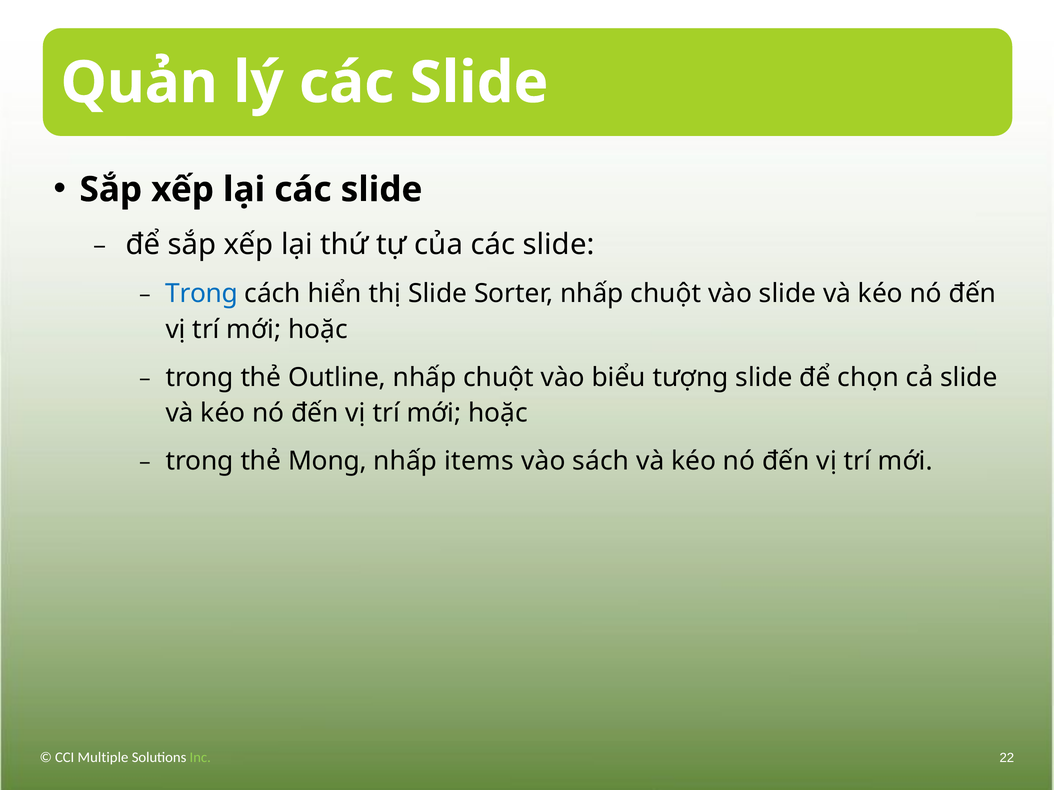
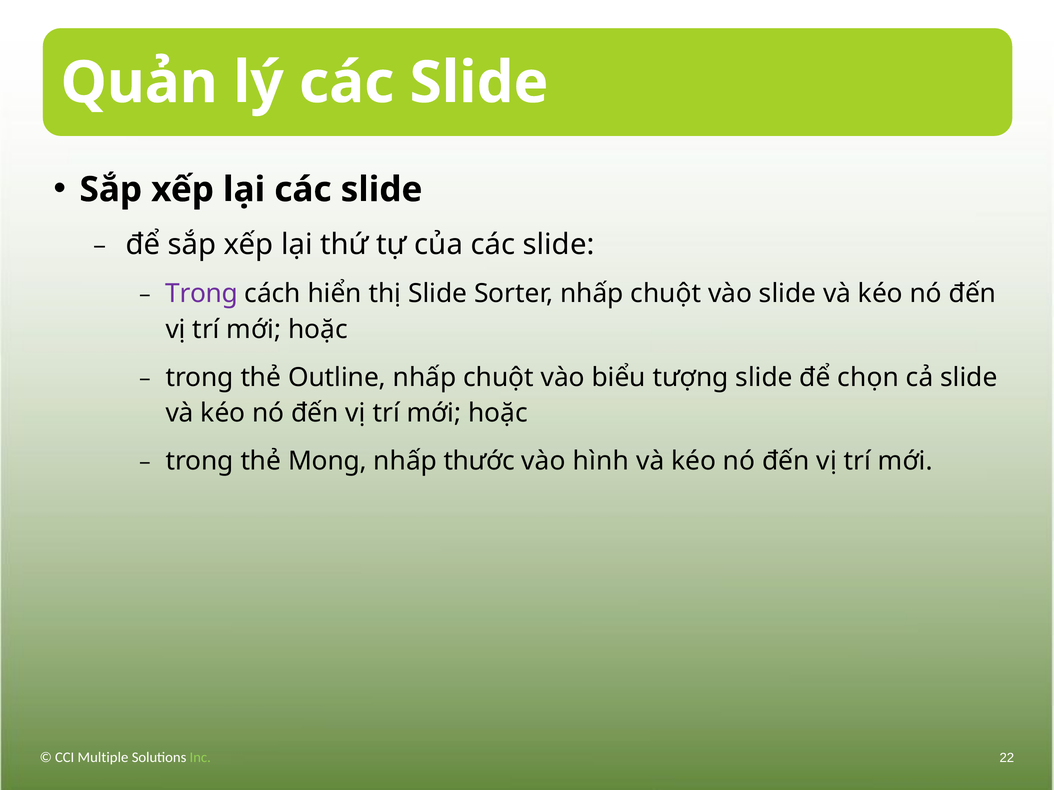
Trong colour: blue -> purple (202, 294)
items: items -> thước (479, 461)
sách: sách -> hình (601, 461)
